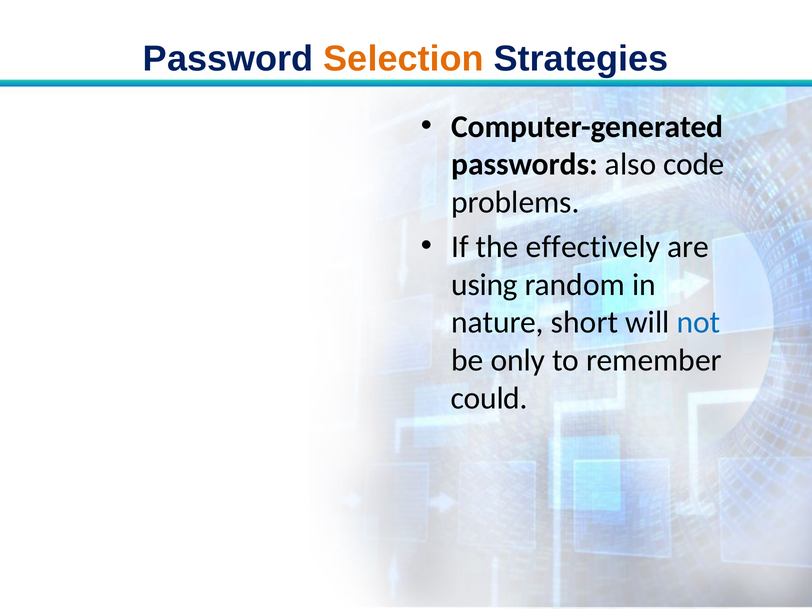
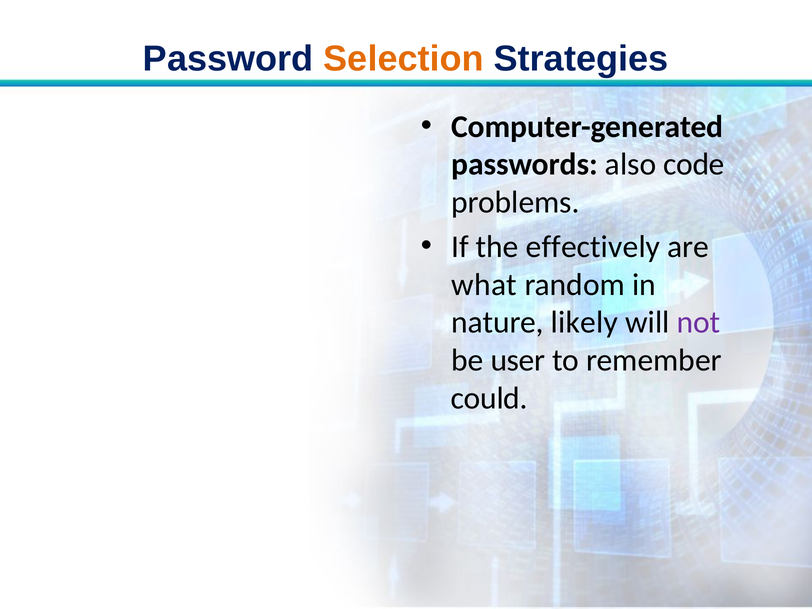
using: using -> what (484, 285)
short: short -> likely (584, 323)
not colour: blue -> purple (699, 323)
only: only -> user (518, 360)
